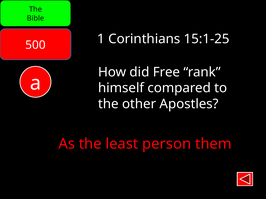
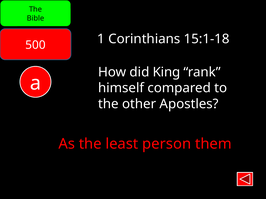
15:1-25: 15:1-25 -> 15:1-18 (207, 39)
Free: Free -> King (166, 72)
